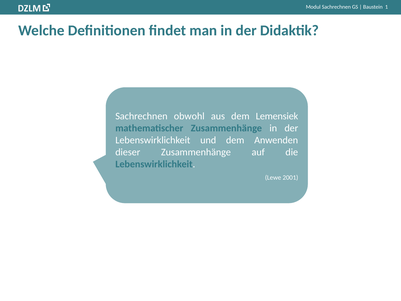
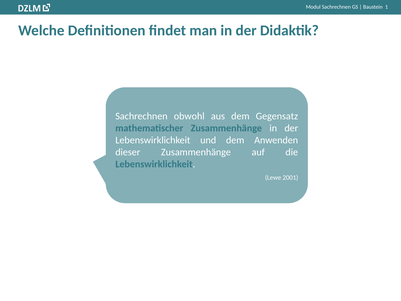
Lemensiek: Lemensiek -> Gegensatz (277, 116)
